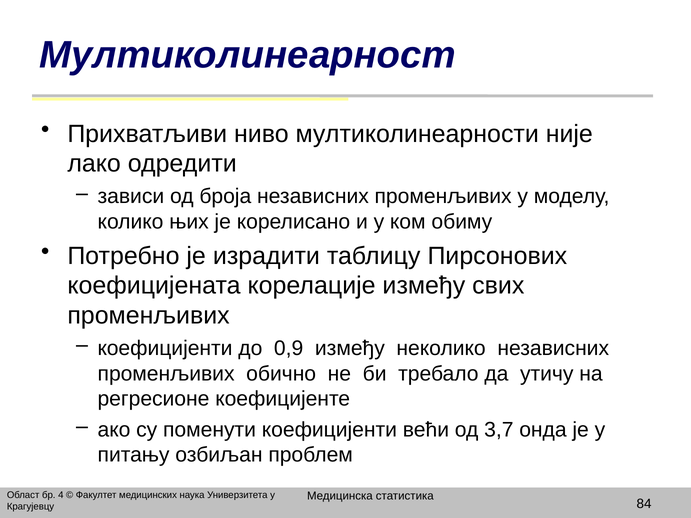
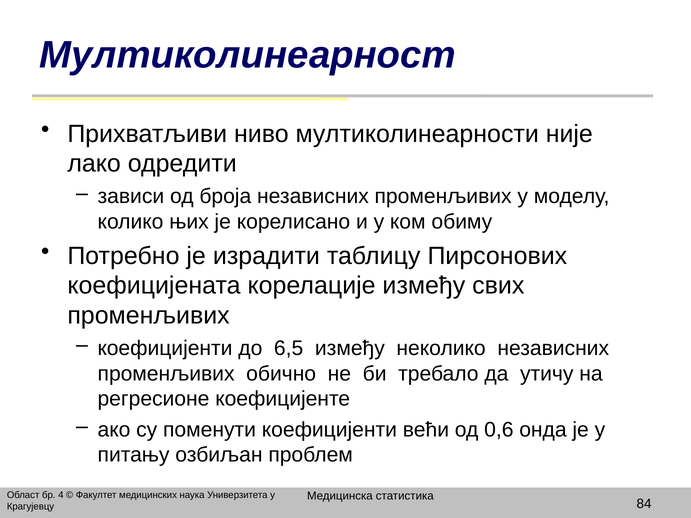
0,9: 0,9 -> 6,5 (289, 349)
3,7: 3,7 -> 0,6 (499, 430)
